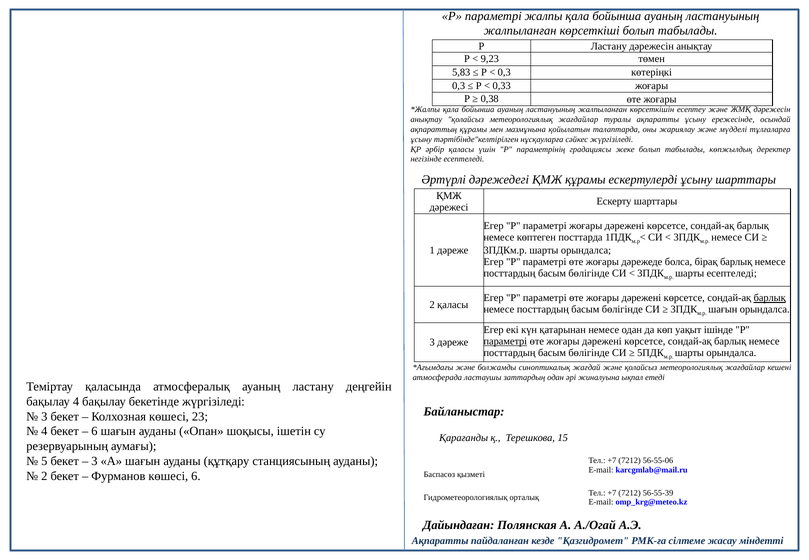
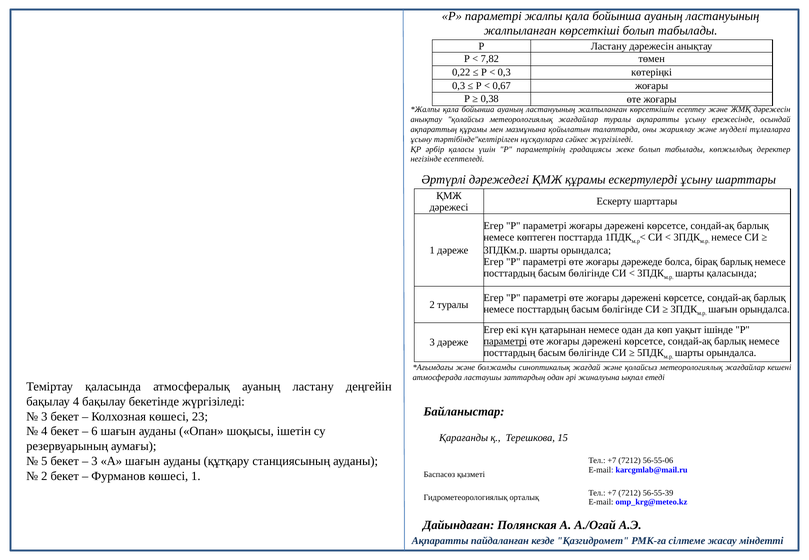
9,23: 9,23 -> 7,82 (490, 59)
5,83: 5,83 -> 0,22 (461, 72)
0,33: 0,33 -> 0,67 (502, 86)
шарты есептеледі: есептеледі -> қаласында (732, 273)
барлық underline: present -> none (770, 298)
2 қаласы: қаласы -> туралы (453, 305)
көшесі 6: 6 -> 1 (196, 476)
